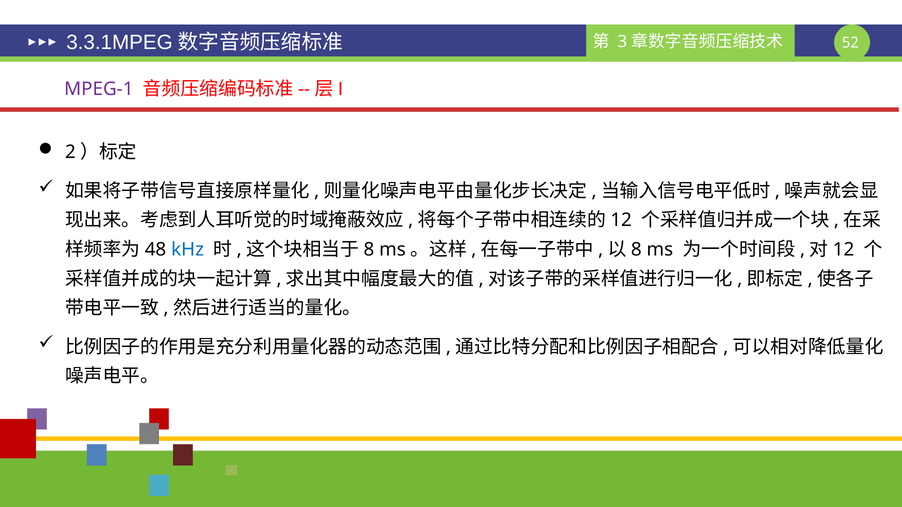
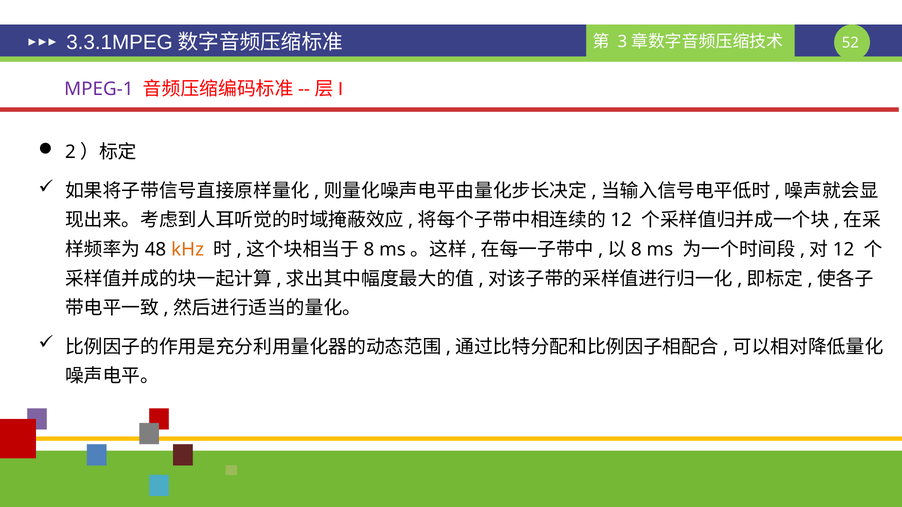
kHz colour: blue -> orange (188, 250)
